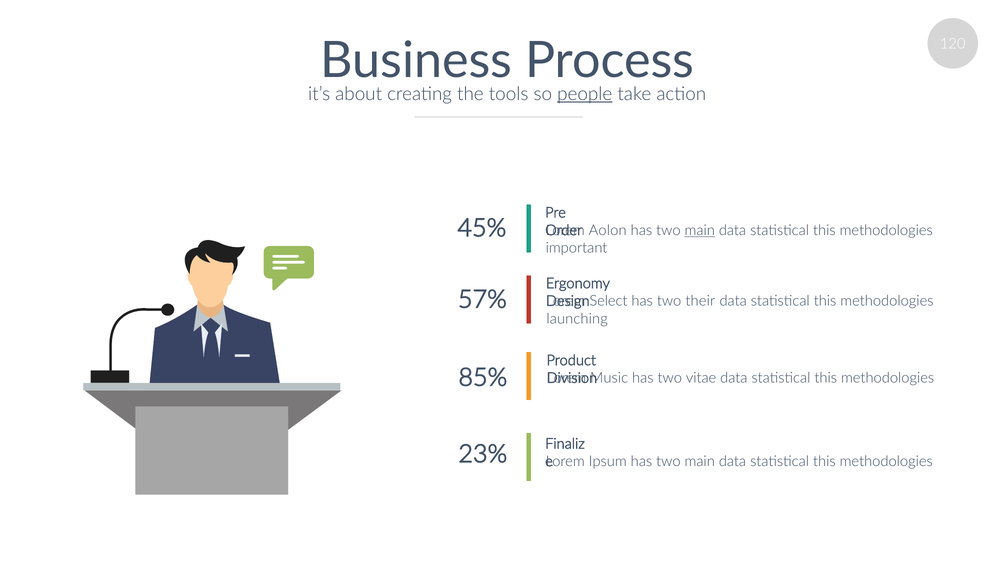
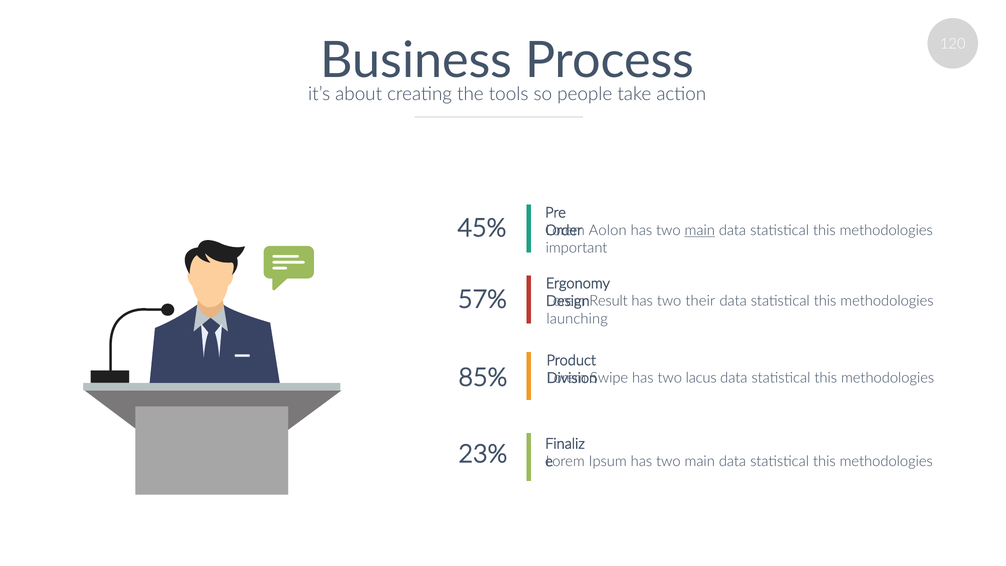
people underline: present -> none (585, 94)
Select: Select -> Result (608, 301)
Music: Music -> Swipe (609, 378)
vitae: vitae -> lacus (701, 378)
